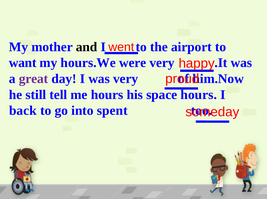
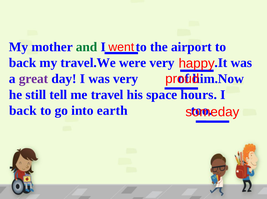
and colour: black -> green (87, 47)
want: want -> back (23, 63)
hours.We: hours.We -> travel.We (88, 63)
me hours: hours -> travel (107, 95)
spent: spent -> earth (112, 111)
